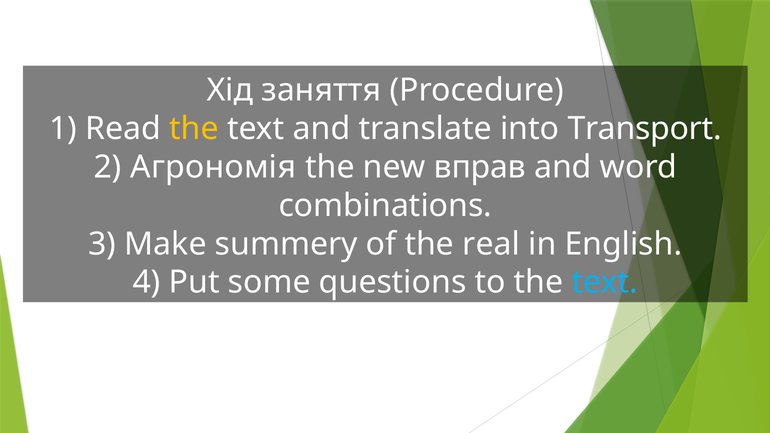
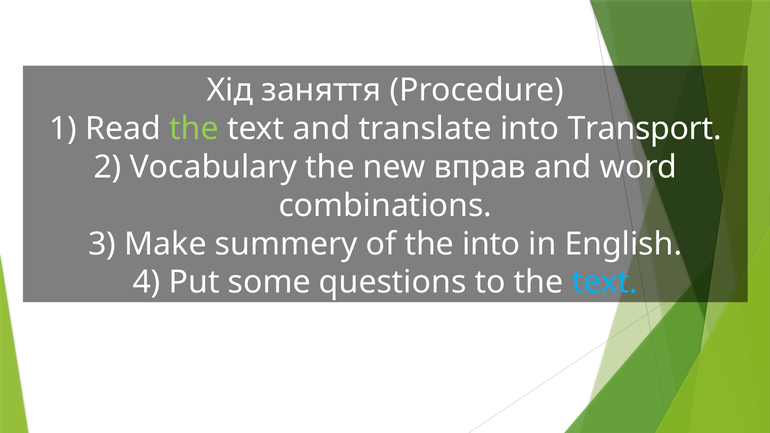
the colour: yellow -> light green (194, 129)
Агрономія: Агрономія -> Vocabulary (213, 167)
the real: real -> into (491, 244)
